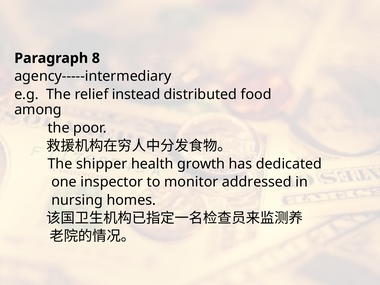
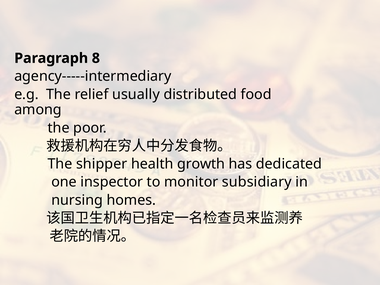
instead: instead -> usually (136, 94)
addressed: addressed -> subsidiary (257, 182)
